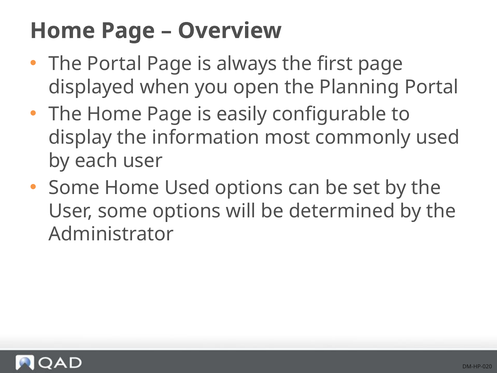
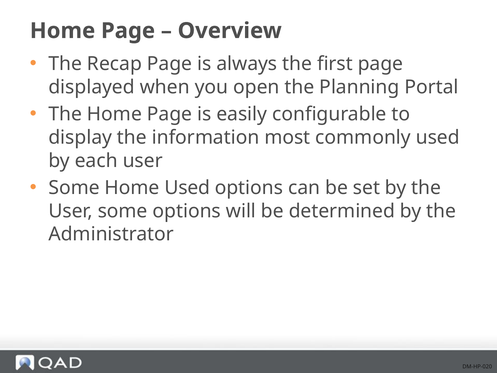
The Portal: Portal -> Recap (114, 64)
